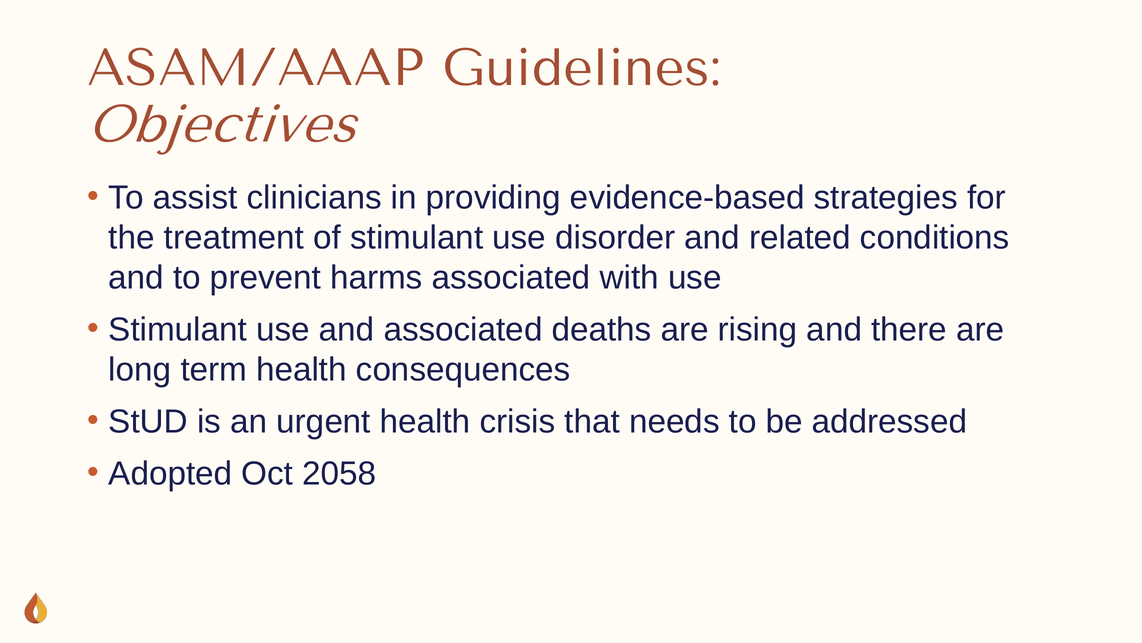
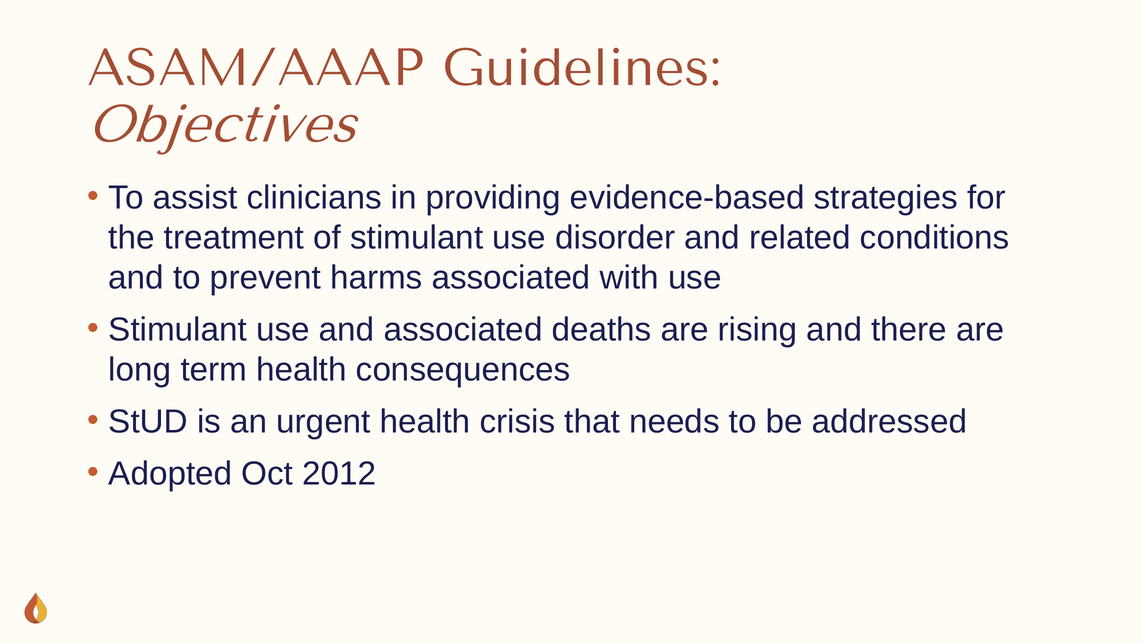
2058: 2058 -> 2012 (339, 473)
